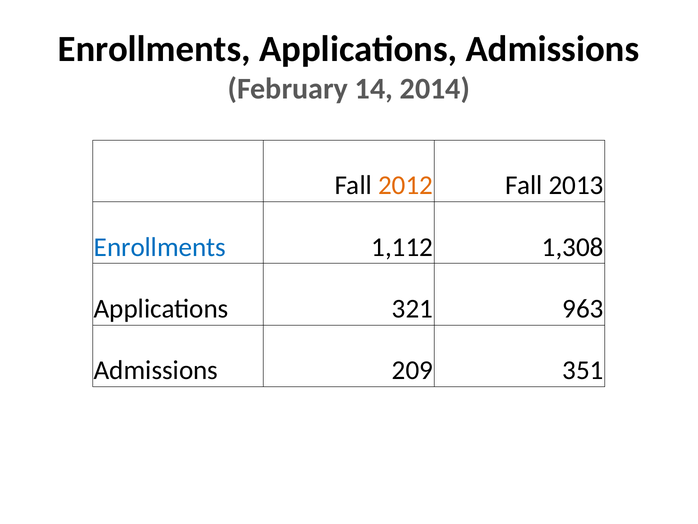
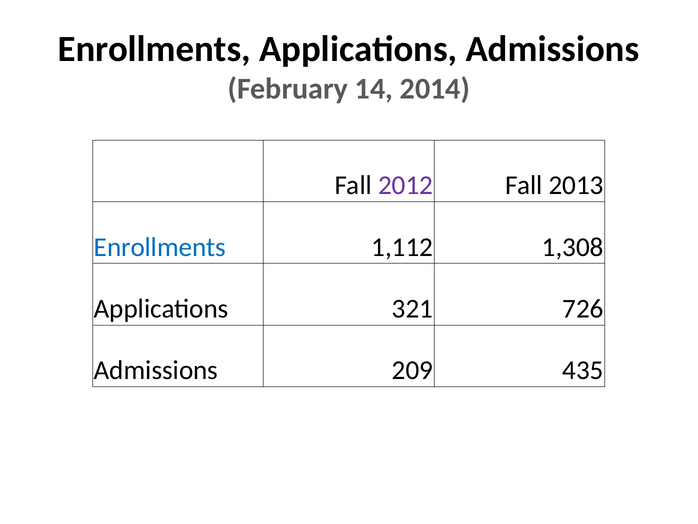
2012 colour: orange -> purple (406, 185)
963: 963 -> 726 (583, 308)
351: 351 -> 435 (583, 370)
